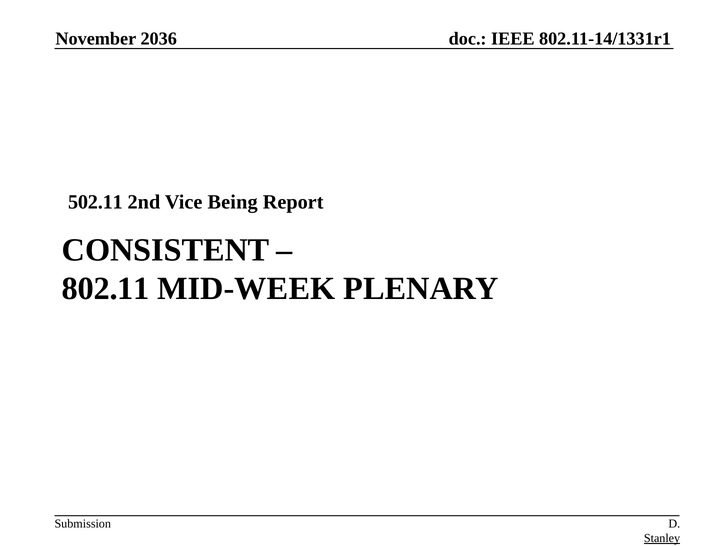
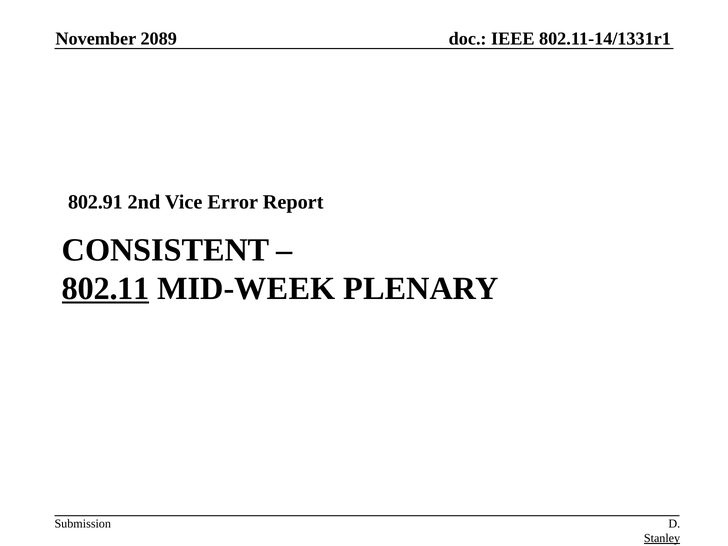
2036: 2036 -> 2089 (159, 39)
502.11: 502.11 -> 802.91 (95, 202)
Being: Being -> Error (233, 202)
802.11 underline: none -> present (106, 289)
